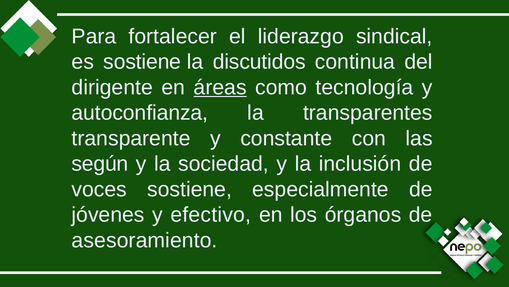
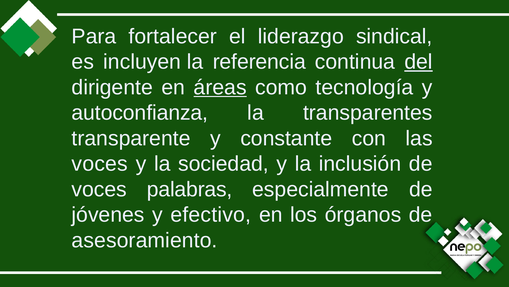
es sostiene: sostiene -> incluyen (142, 62)
discutidos: discutidos -> referencia (259, 62)
del underline: none -> present (418, 62)
según: según -> voces (100, 163)
voces sostiene: sostiene -> palabras (190, 189)
